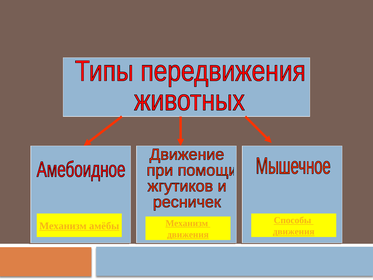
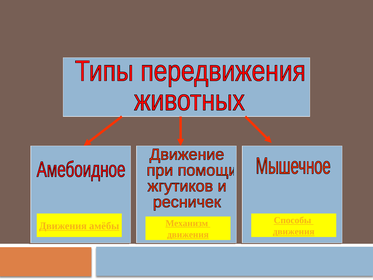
Механизм: Механизм -> Движения (63, 226)
